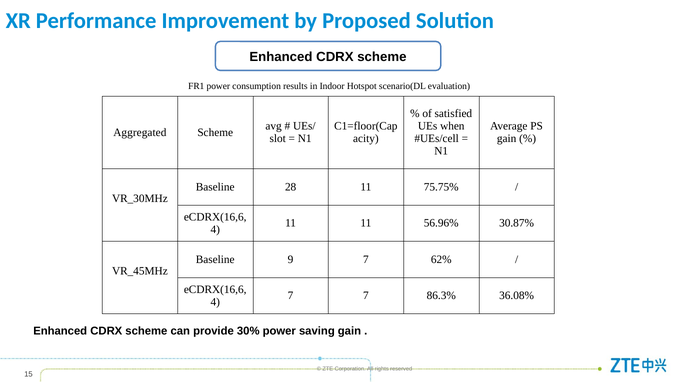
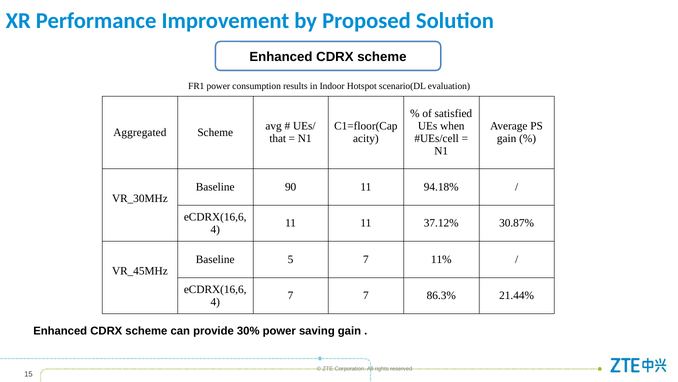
slot: slot -> that (278, 138)
28: 28 -> 90 (291, 187)
75.75%: 75.75% -> 94.18% (441, 187)
56.96%: 56.96% -> 37.12% (441, 223)
9: 9 -> 5 (291, 259)
62%: 62% -> 11% (441, 259)
36.08%: 36.08% -> 21.44% (517, 295)
